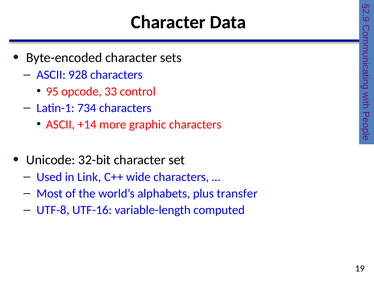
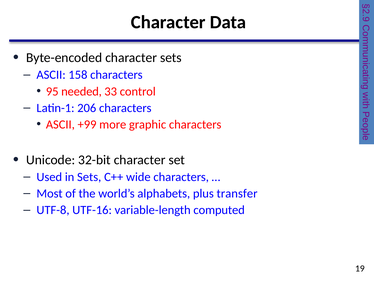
928: 928 -> 158 (78, 75)
opcode: opcode -> needed (81, 91)
734: 734 -> 206 (87, 108)
+14: +14 -> +99 (87, 124)
in Link: Link -> Sets (89, 177)
